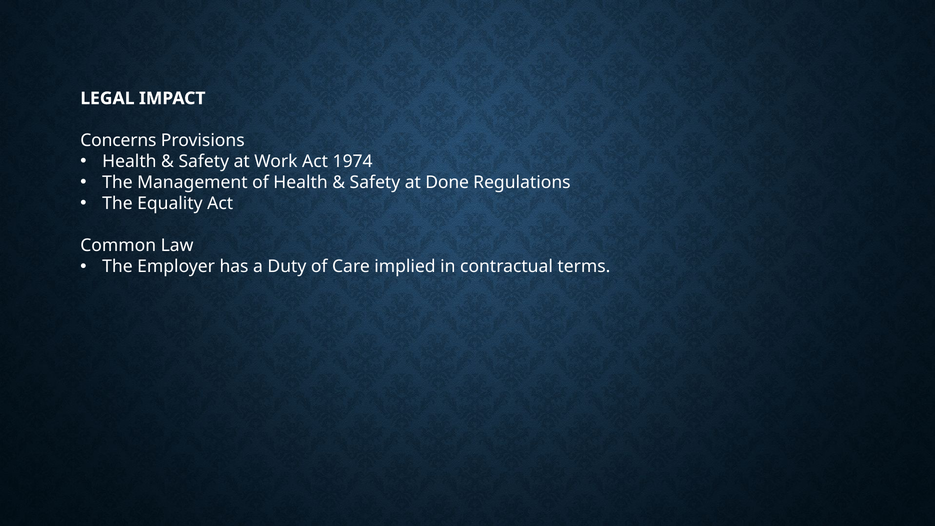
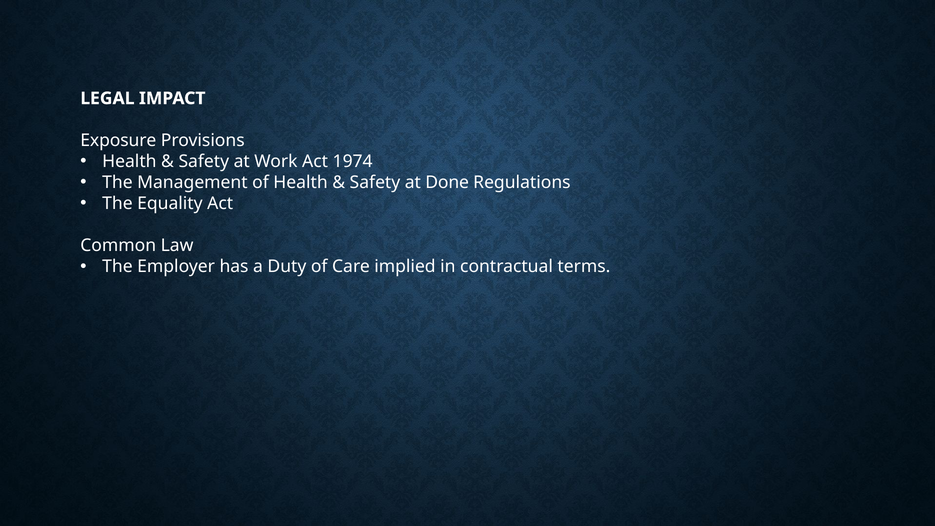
Concerns: Concerns -> Exposure (118, 140)
